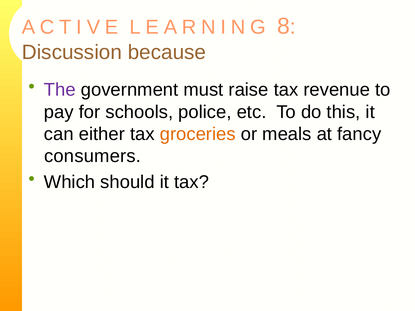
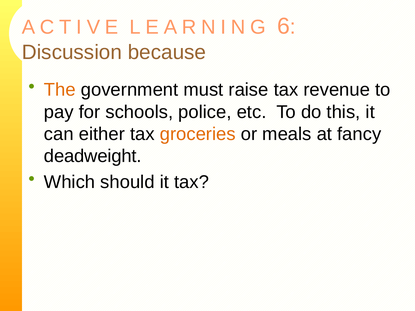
8: 8 -> 6 (283, 26)
The colour: purple -> orange (60, 90)
consumers: consumers -> deadweight (93, 156)
